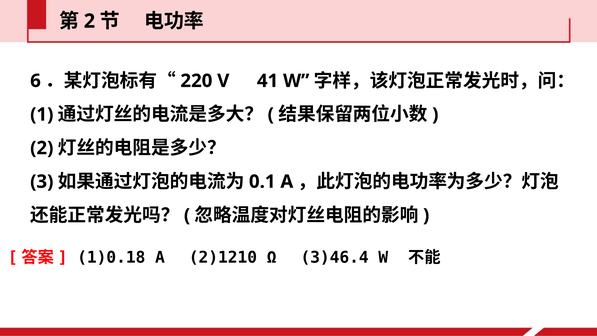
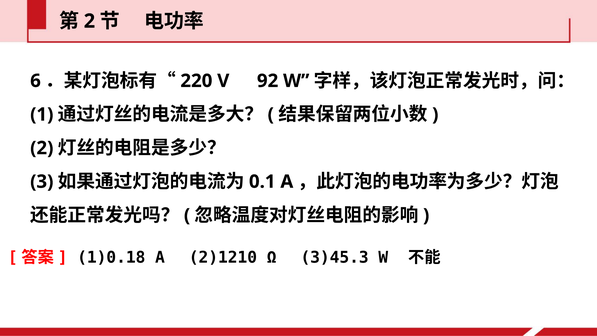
41: 41 -> 92 (268, 81)
3)46.4: 3)46.4 -> 3)45.3 (335, 257)
